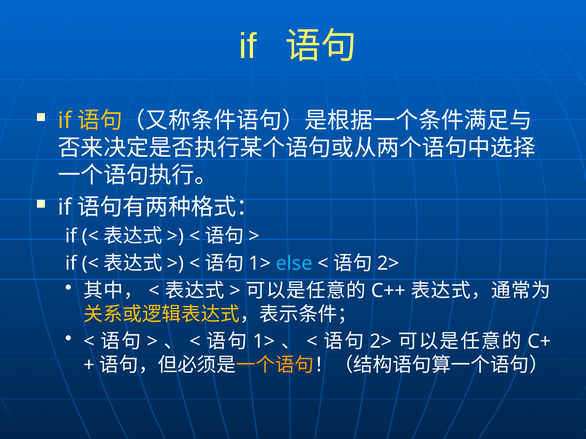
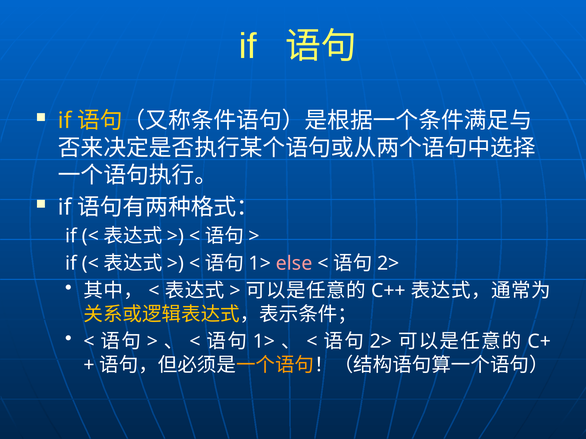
else colour: light blue -> pink (294, 264)
